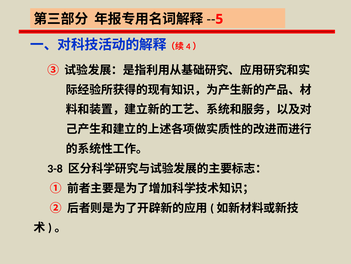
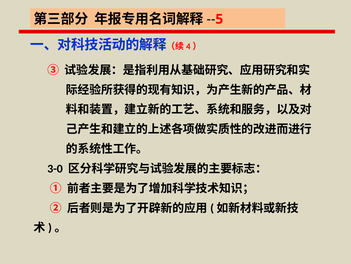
3-8: 3-8 -> 3-0 (55, 168)
